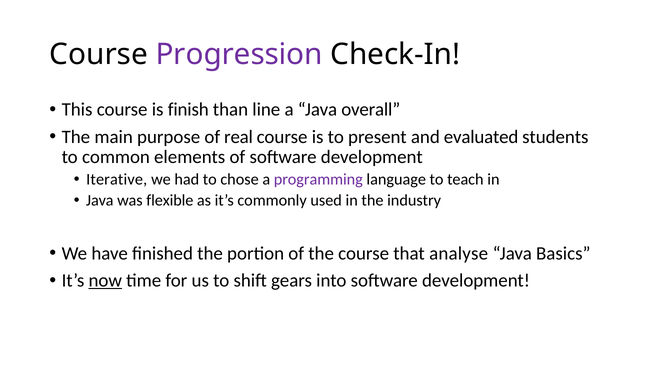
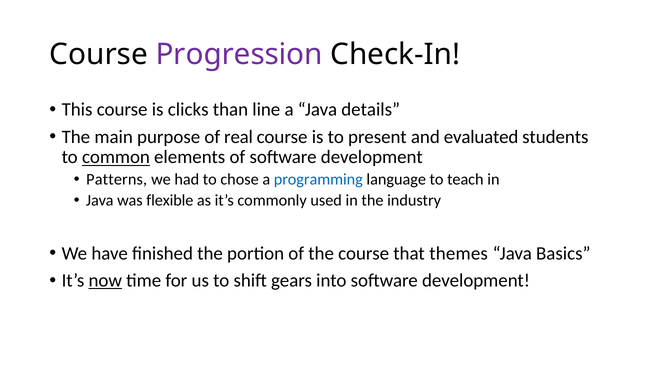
finish: finish -> clicks (188, 110)
overall: overall -> details (371, 110)
common underline: none -> present (116, 157)
Iterative: Iterative -> Patterns (117, 180)
programming colour: purple -> blue (318, 180)
analyse: analyse -> themes (459, 253)
